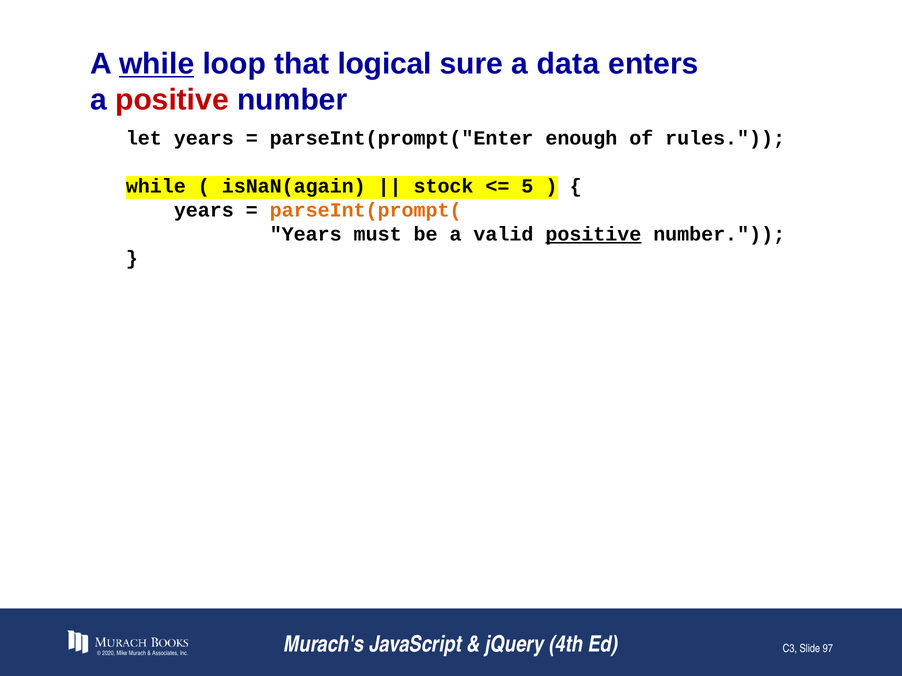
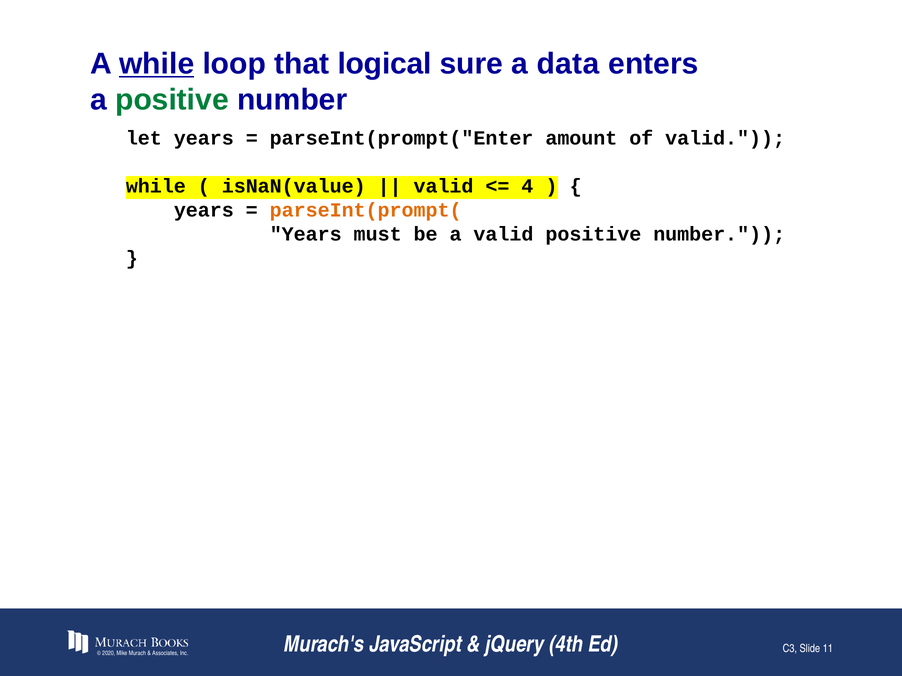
positive colour: red -> green (172, 100)
enough: enough -> amount (581, 138)
of rules: rules -> valid (725, 138)
isNaN(again: isNaN(again -> isNaN(value (294, 186)
stock: stock -> valid (444, 186)
5: 5 -> 4 (527, 186)
positive underline: present -> none (593, 234)
97: 97 -> 11 (828, 649)
